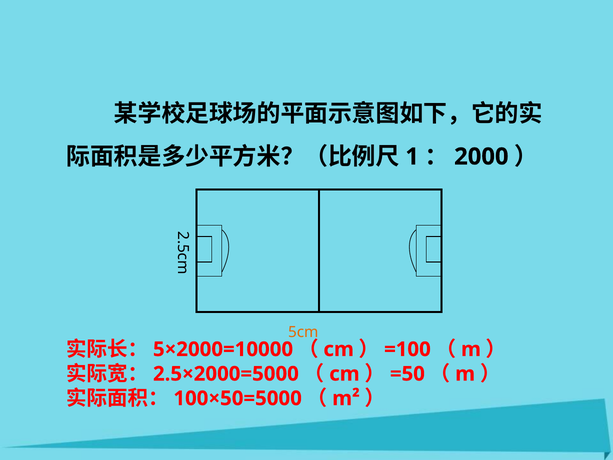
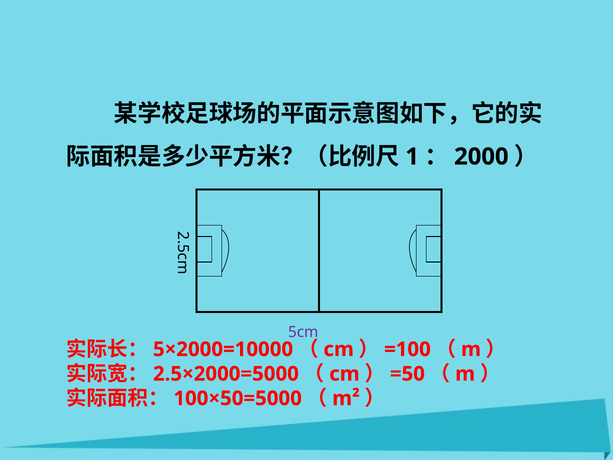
5cm colour: orange -> purple (303, 332)
